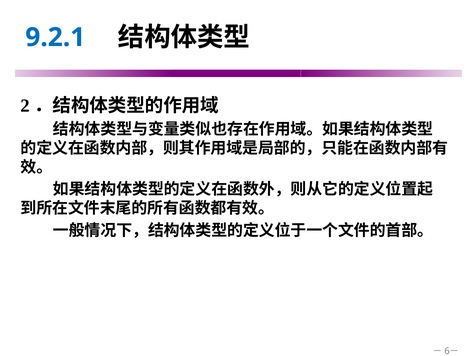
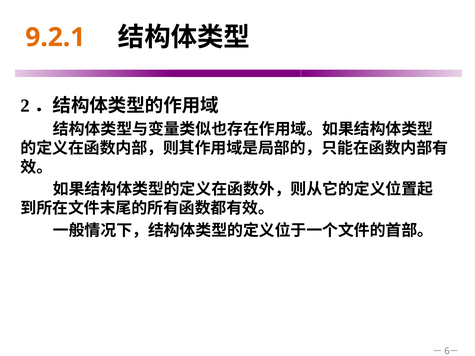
9.2.1 colour: blue -> orange (55, 37)
